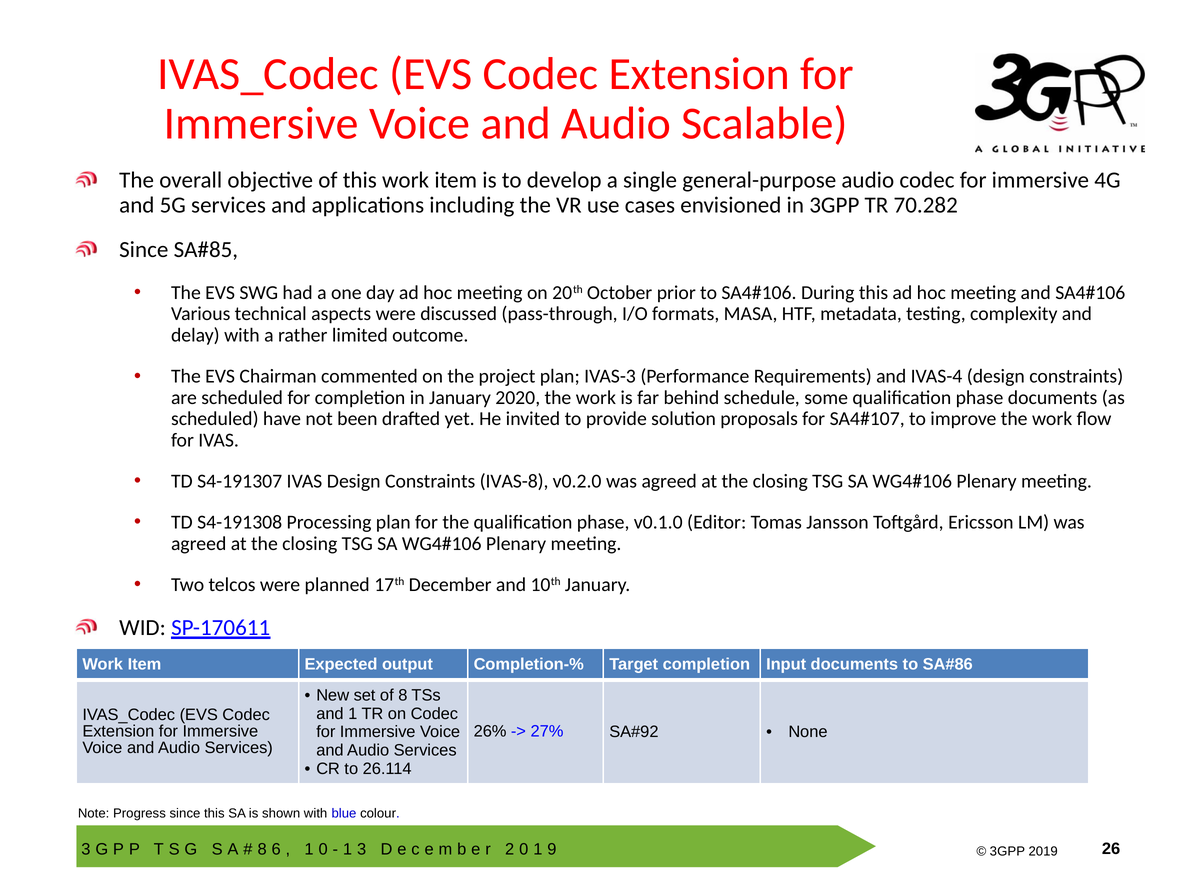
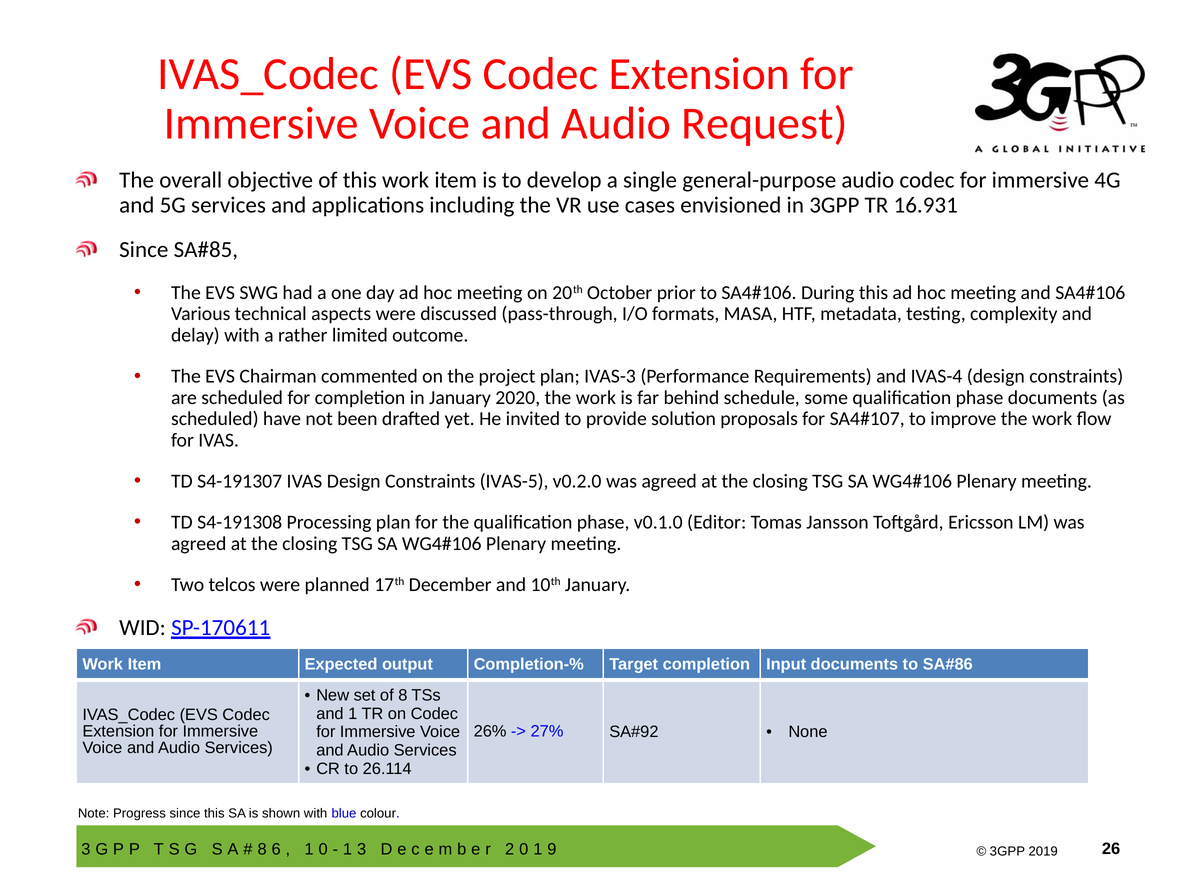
Scalable: Scalable -> Request (764, 124)
70.282: 70.282 -> 16.931 (926, 205)
IVAS-8: IVAS-8 -> IVAS-5 (514, 482)
